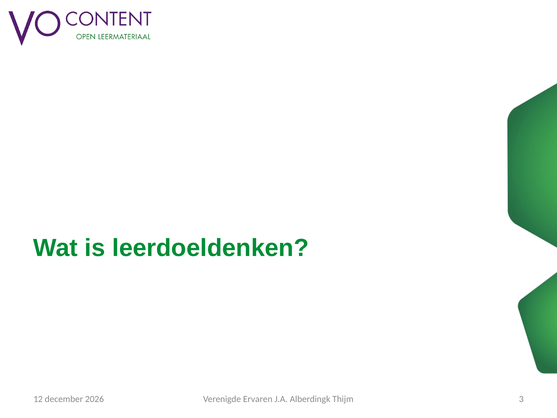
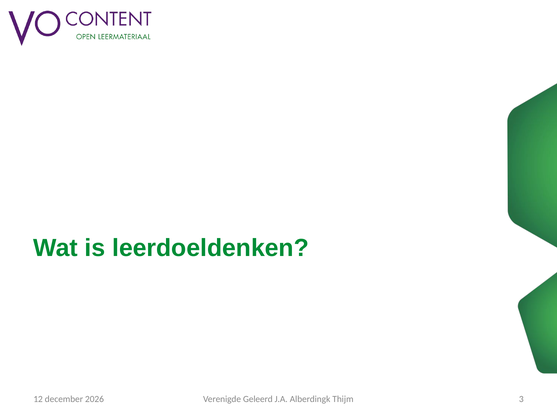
Ervaren: Ervaren -> Geleerd (258, 399)
